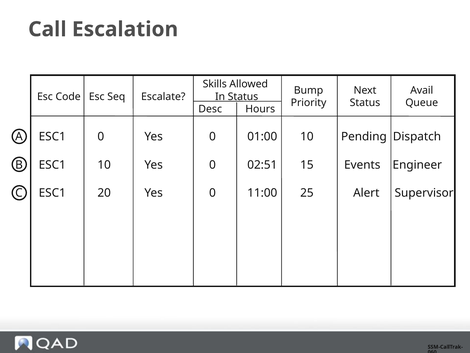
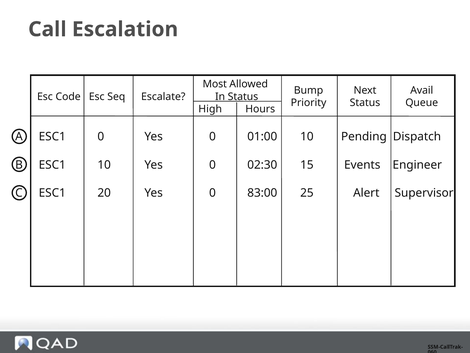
Skills: Skills -> Most (215, 84)
Desc: Desc -> High (210, 109)
02:51: 02:51 -> 02:30 (262, 165)
11:00: 11:00 -> 83:00 (262, 193)
